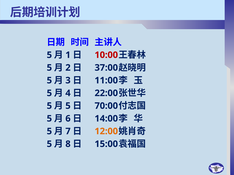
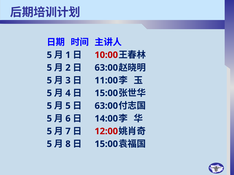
37:00: 37:00 -> 63:00 (106, 68)
22:00: 22:00 -> 15:00 (106, 93)
70:00: 70:00 -> 63:00 (106, 106)
12:00 colour: orange -> red (106, 132)
